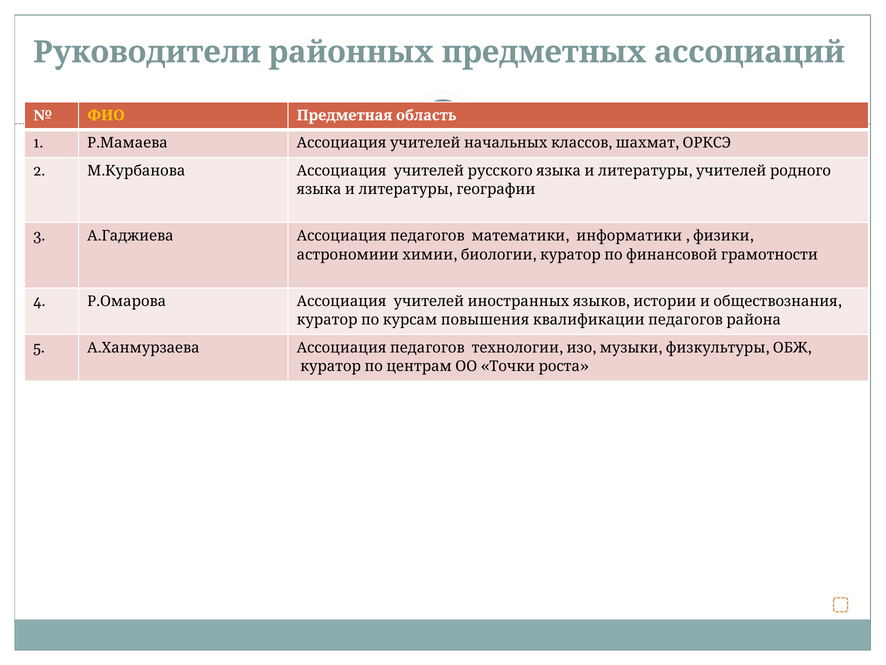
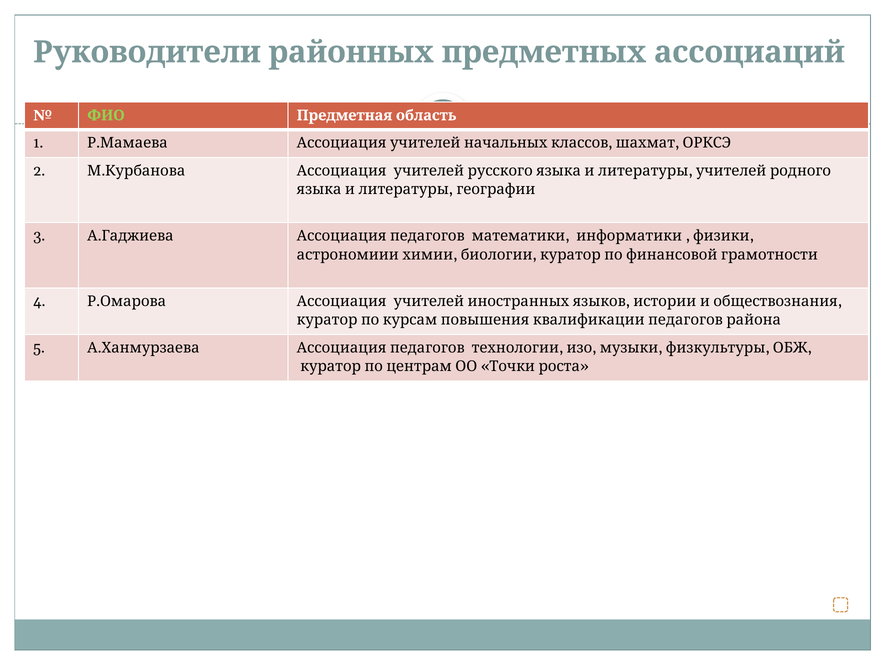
ФИО colour: yellow -> light green (106, 115)
